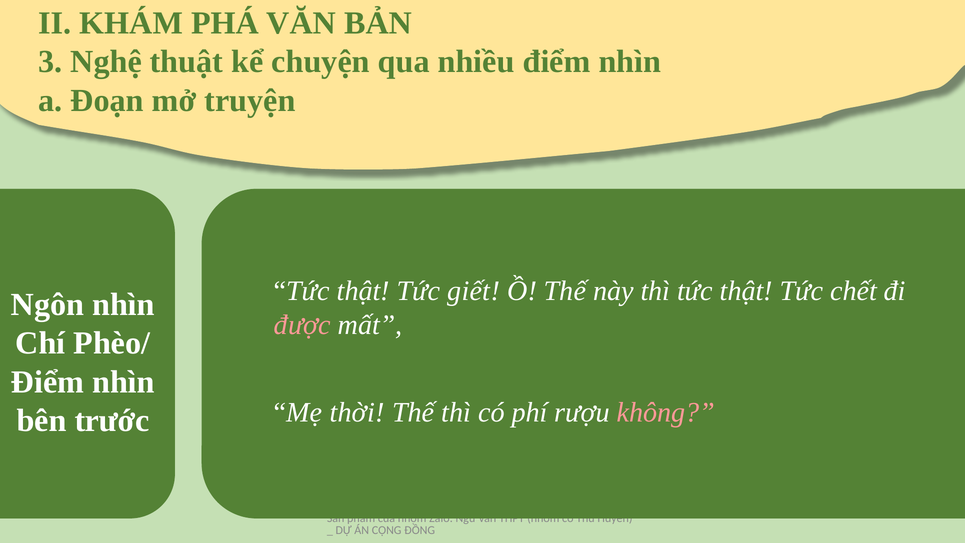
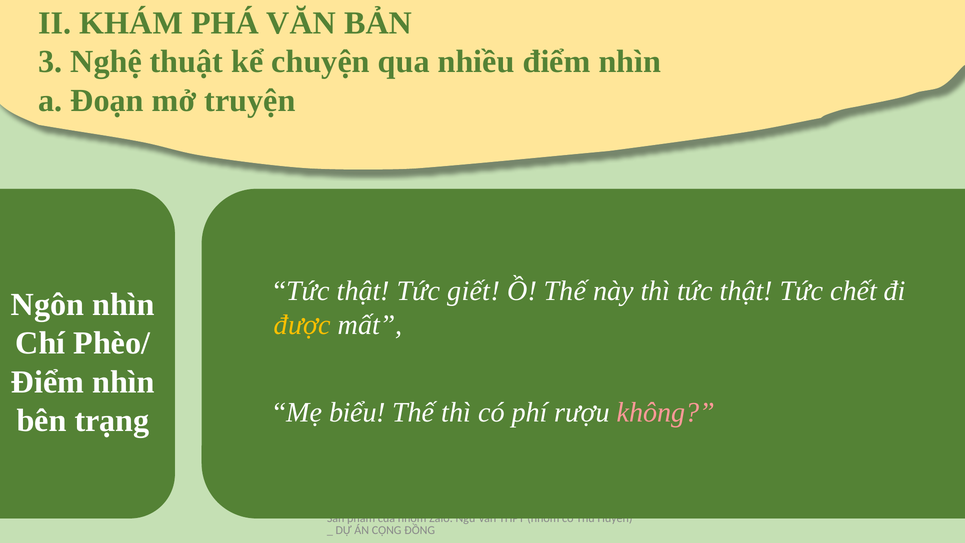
được colour: pink -> yellow (302, 325)
thời: thời -> biểu (357, 412)
trước: trước -> trạng (112, 420)
